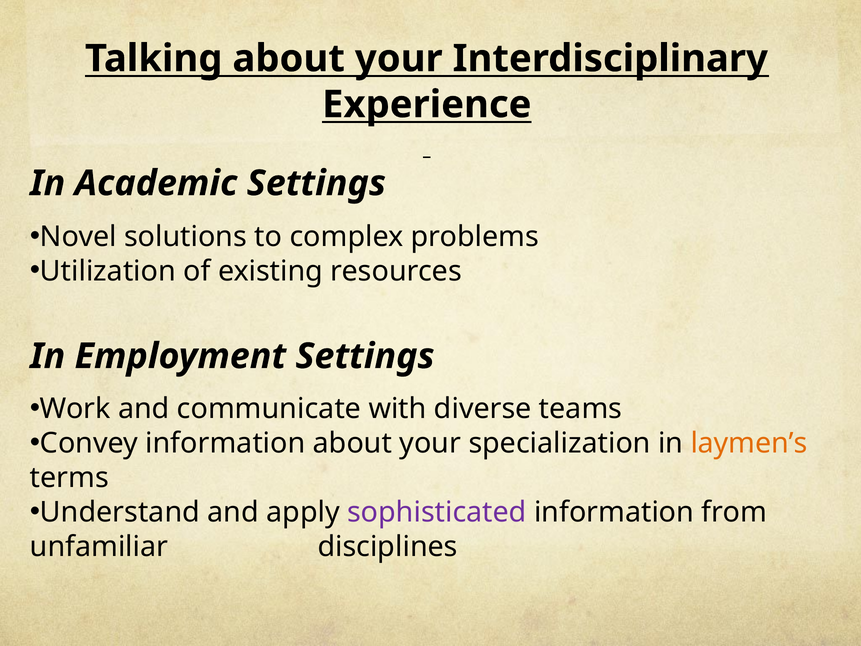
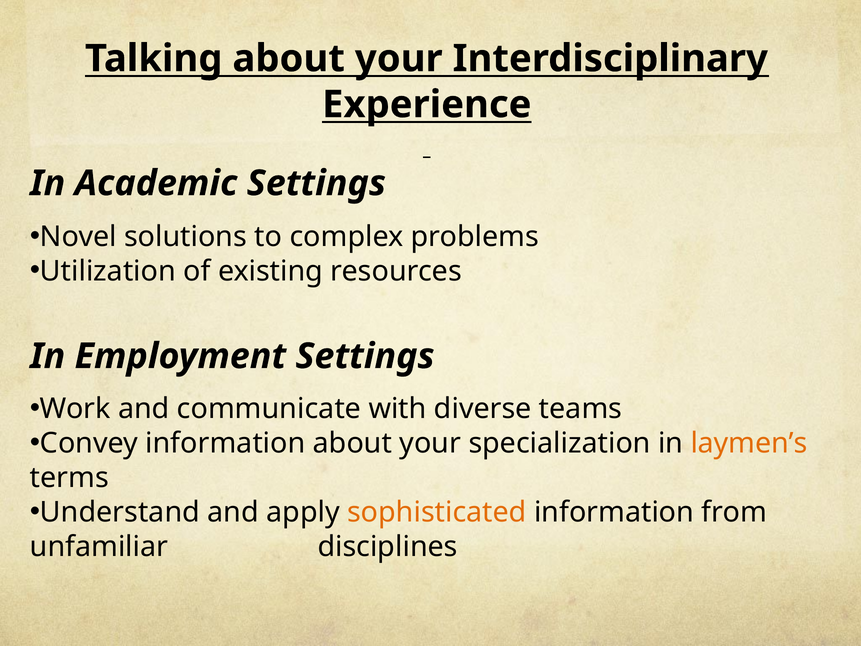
sophisticated colour: purple -> orange (437, 512)
